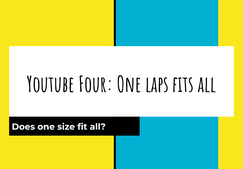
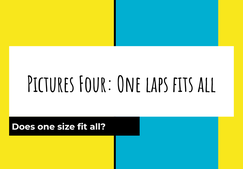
Youtube: Youtube -> Pictures (51, 85)
